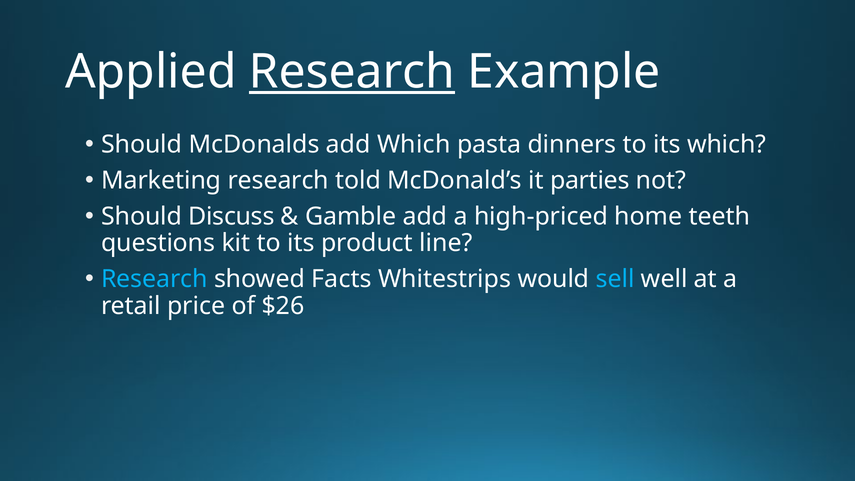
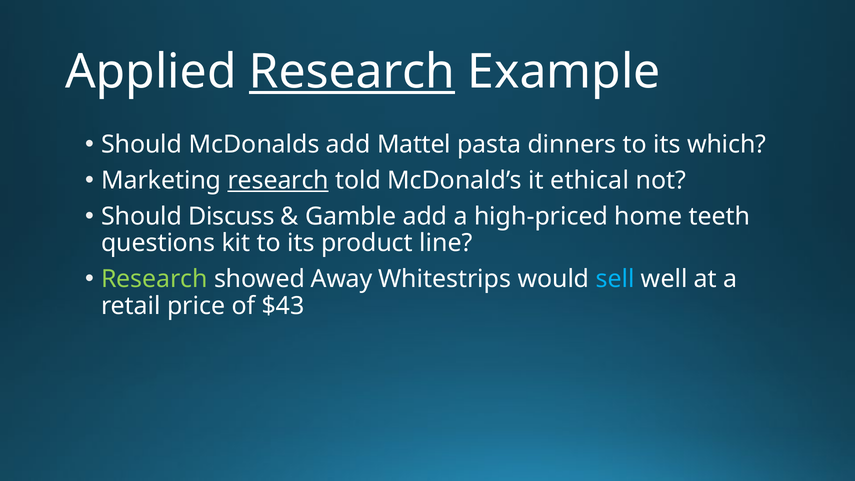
add Which: Which -> Mattel (414, 145)
research underline: none -> present (278, 180)
parties: parties -> ethical (590, 180)
Research colour: light blue -> light green (154, 279)
Facts: Facts -> Away (342, 279)
$26: $26 -> $43 (283, 306)
